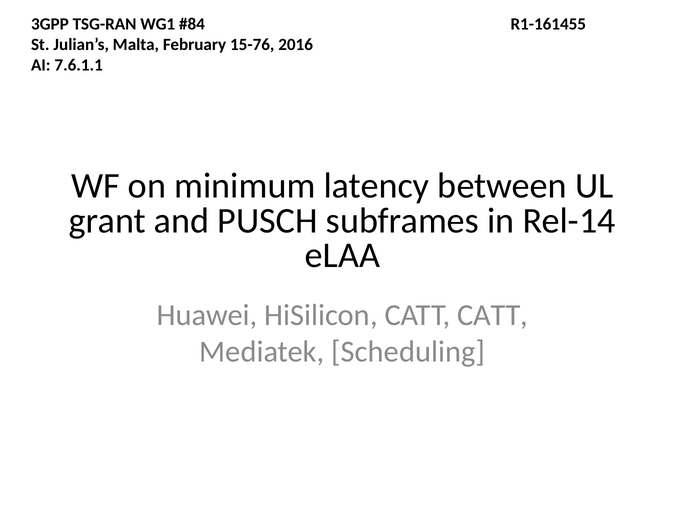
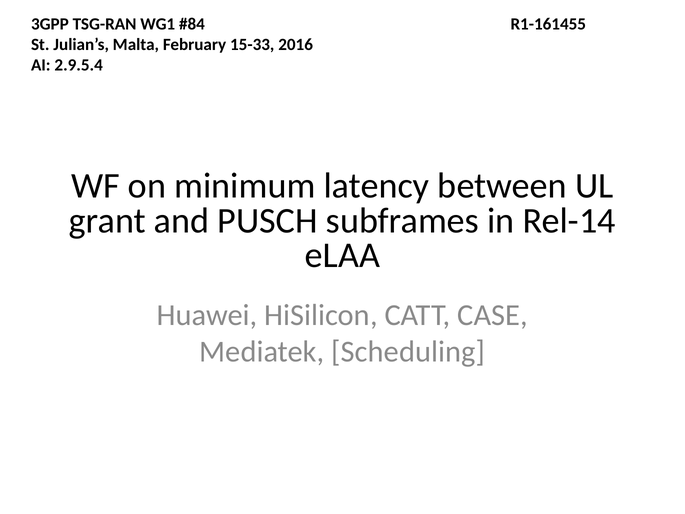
15-76: 15-76 -> 15-33 (252, 45)
7.6.1.1: 7.6.1.1 -> 2.9.5.4 (79, 65)
CATT CATT: CATT -> CASE (493, 315)
